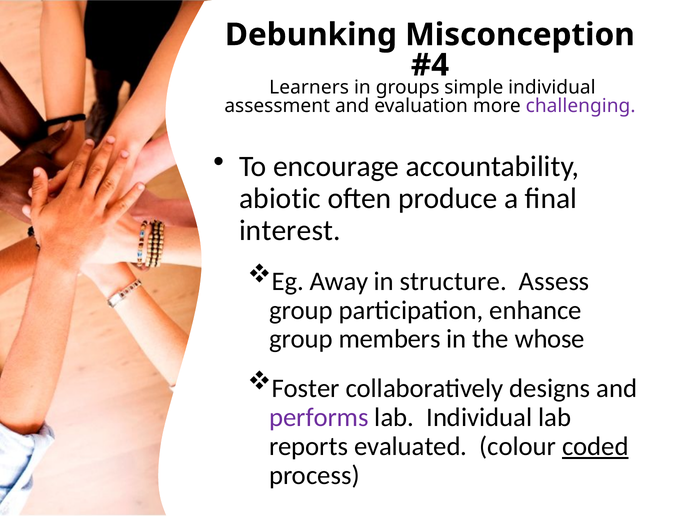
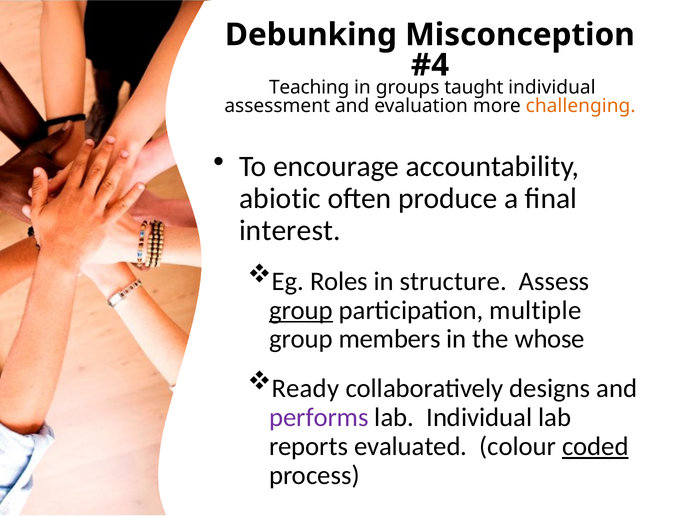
Learners: Learners -> Teaching (309, 87)
simple: simple -> taught (474, 87)
challenging colour: purple -> orange (581, 106)
Away: Away -> Roles (339, 281)
group underline: none -> present (301, 310)
enhance: enhance -> multiple (535, 310)
Foster: Foster -> Ready (306, 389)
